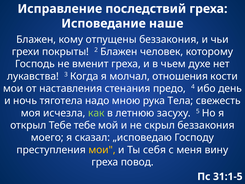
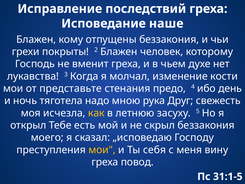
отношения: отношения -> изменение (180, 76)
наставления: наставления -> представьте (71, 88)
Тела: Тела -> Друг (180, 101)
как colour: light green -> yellow (96, 113)
Тебе тебе: тебе -> есть (85, 125)
